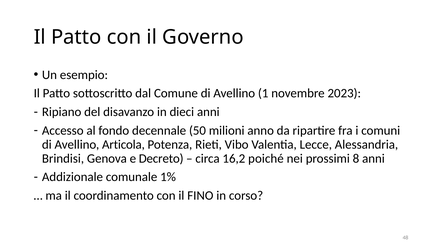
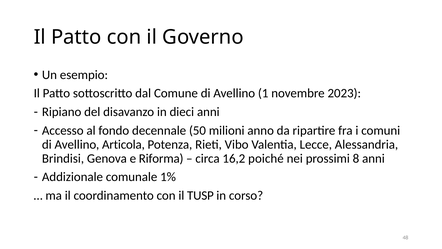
Decreto: Decreto -> Riforma (161, 158)
FINO: FINO -> TUSP (200, 195)
